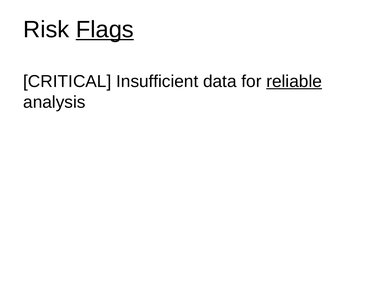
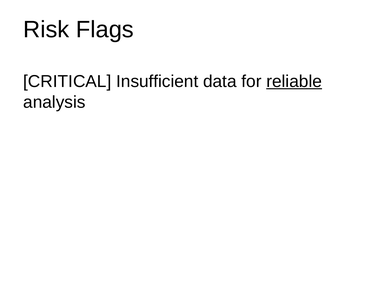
Flags underline: present -> none (105, 29)
